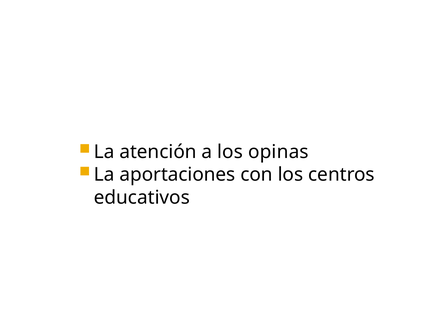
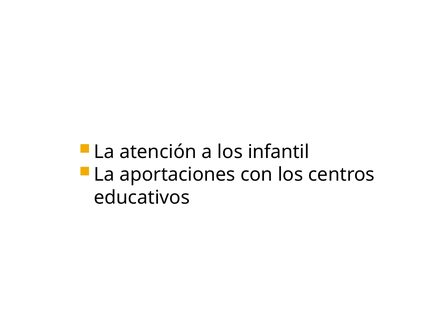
opinas: opinas -> infantil (279, 152)
